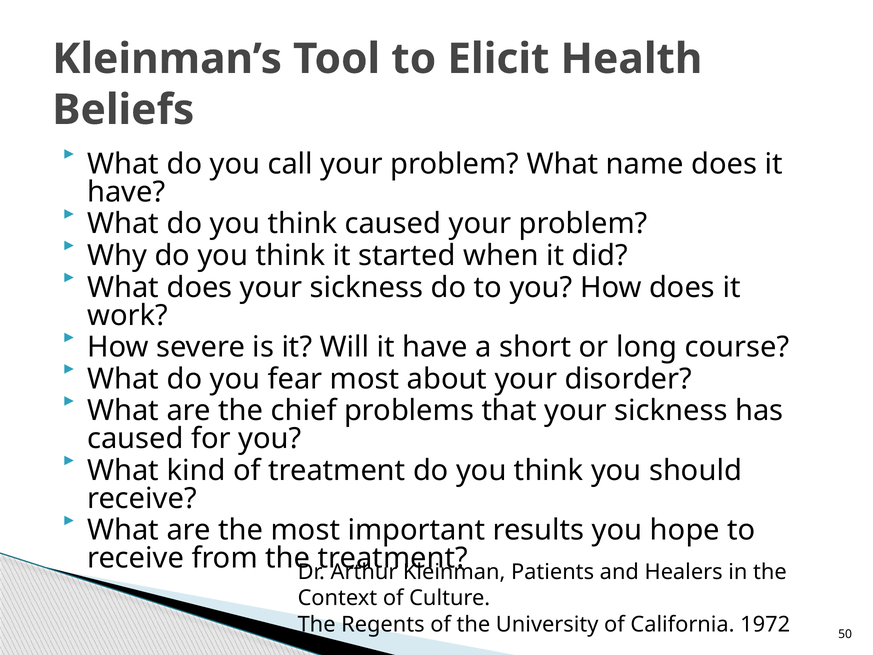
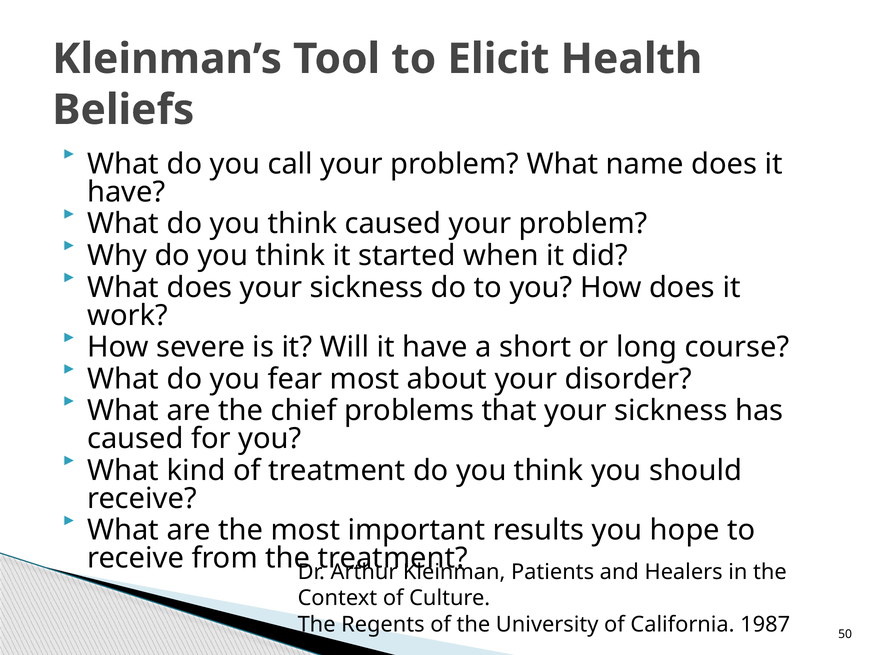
1972: 1972 -> 1987 (765, 624)
